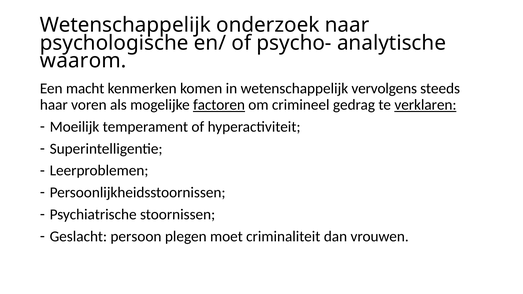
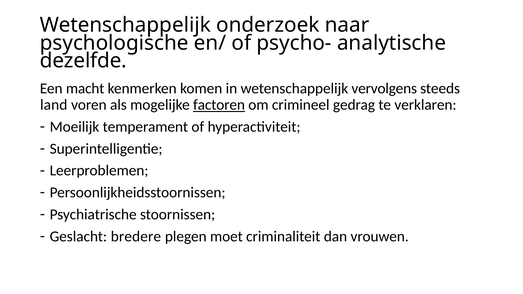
waarom: waarom -> dezelfde (83, 61)
haar: haar -> land (54, 105)
verklaren underline: present -> none (425, 105)
persoon: persoon -> bredere (136, 236)
